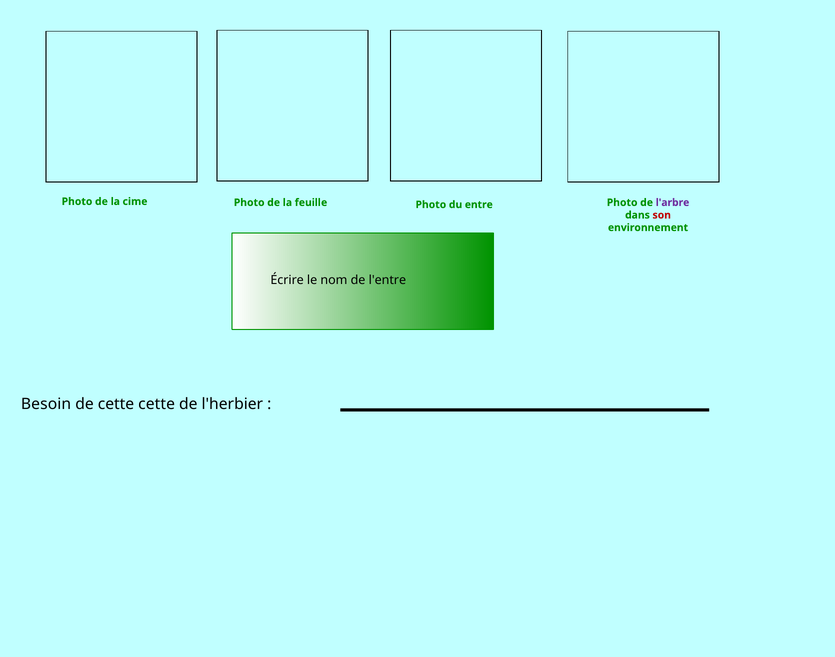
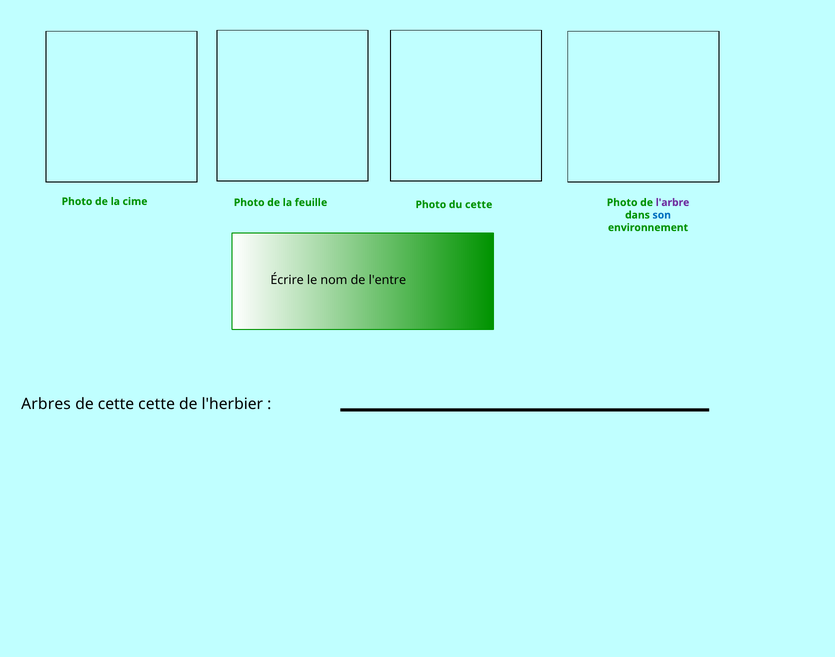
du entre: entre -> cette (479, 205)
son colour: red -> blue (662, 215)
Besoin: Besoin -> Arbres (46, 405)
